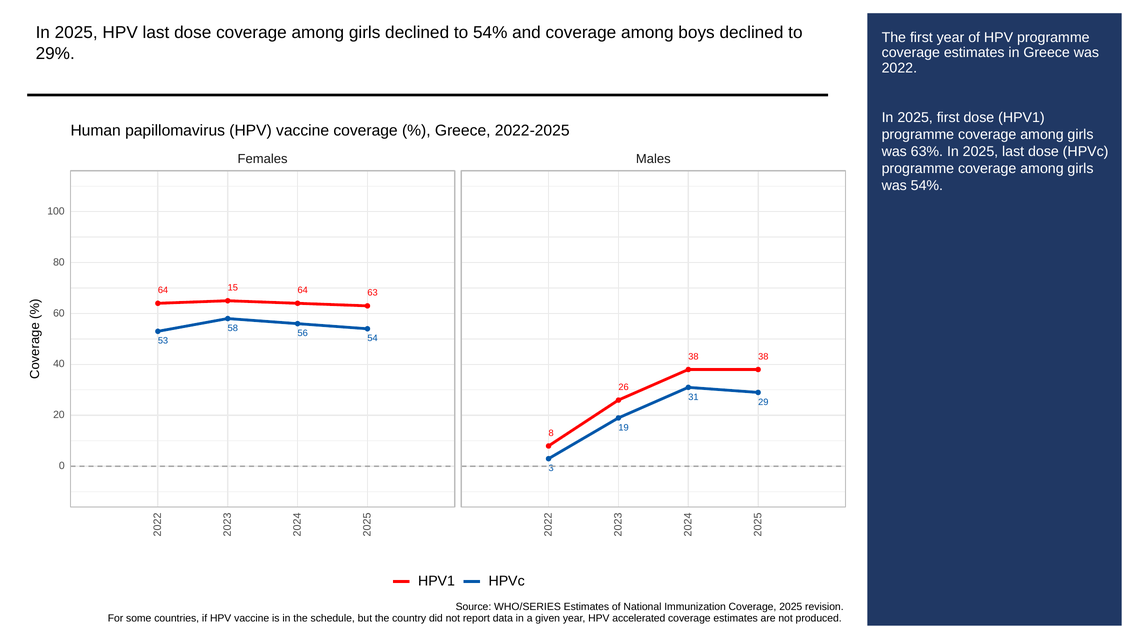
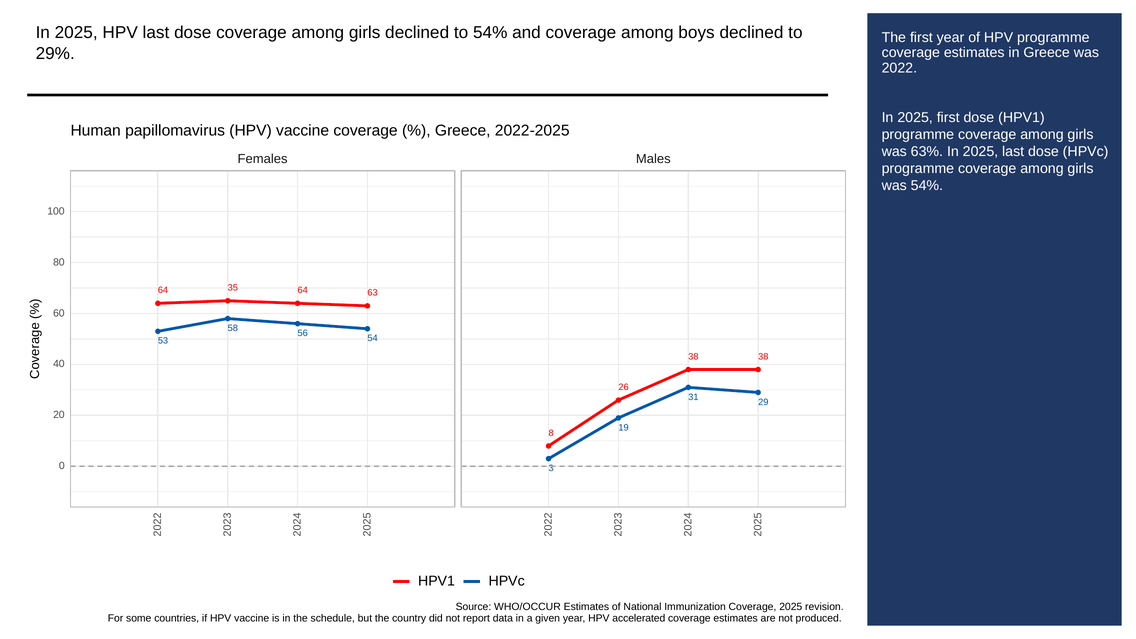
15: 15 -> 35 (233, 288)
WHO/SERIES: WHO/SERIES -> WHO/OCCUR (527, 607)
